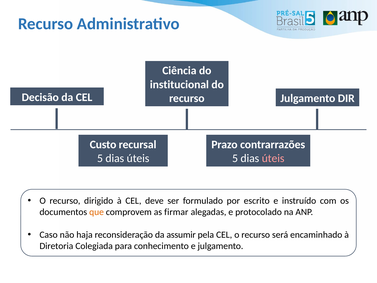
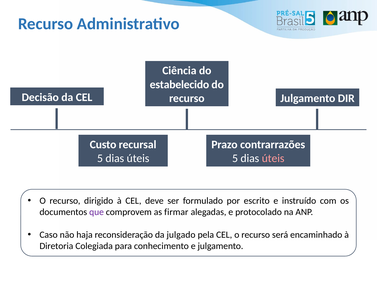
institucional: institucional -> estabelecido (179, 84)
que colour: orange -> purple (97, 212)
assumir: assumir -> julgado (181, 234)
